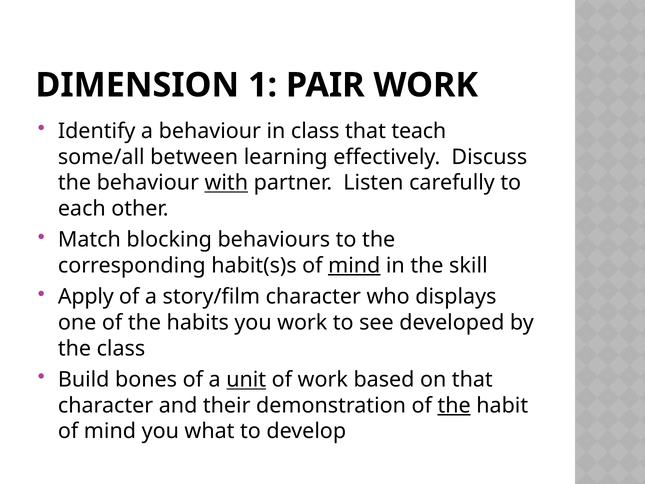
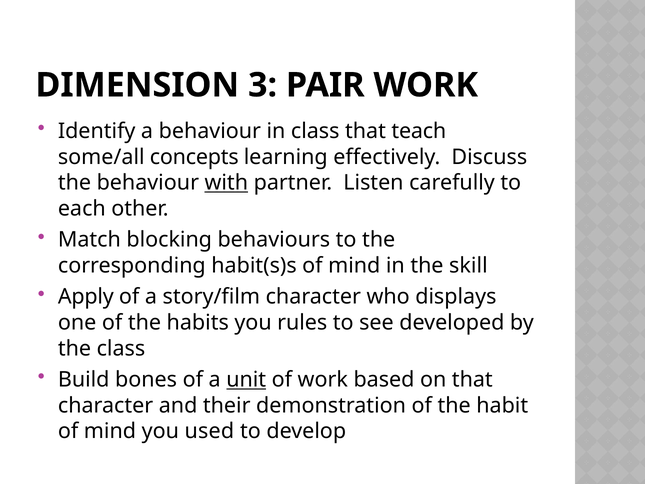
1: 1 -> 3 (263, 85)
between: between -> concepts (194, 157)
mind underline: present -> none (354, 266)
you work: work -> rules (302, 322)
the underline: present -> none (454, 405)
what: what -> used (209, 431)
